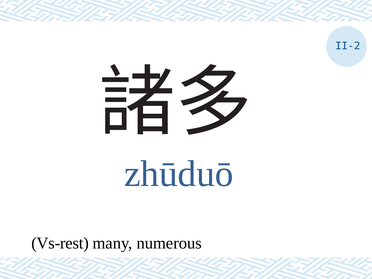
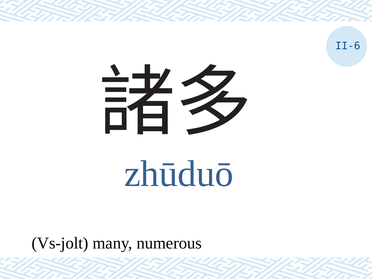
II-2: II-2 -> II-6 (348, 46)
Vs-rest: Vs-rest -> Vs-jolt (60, 243)
